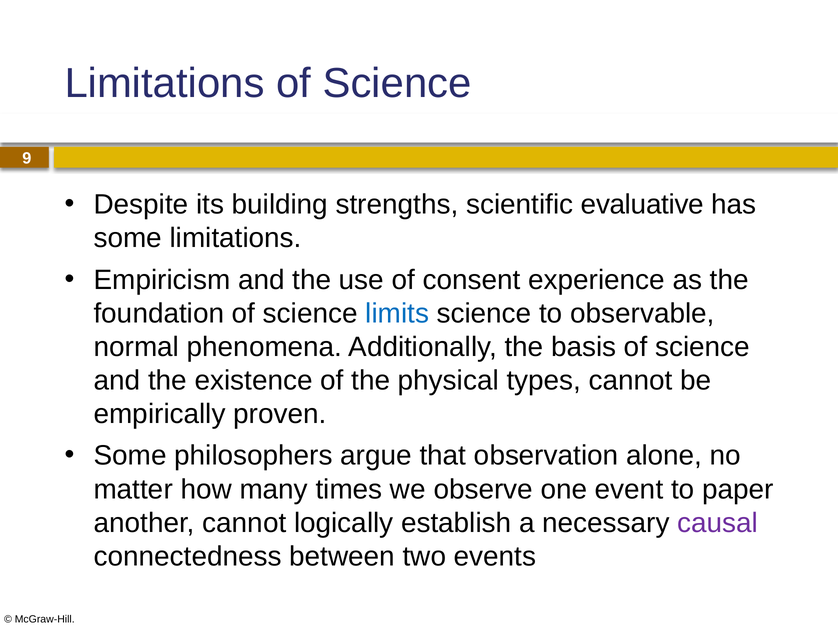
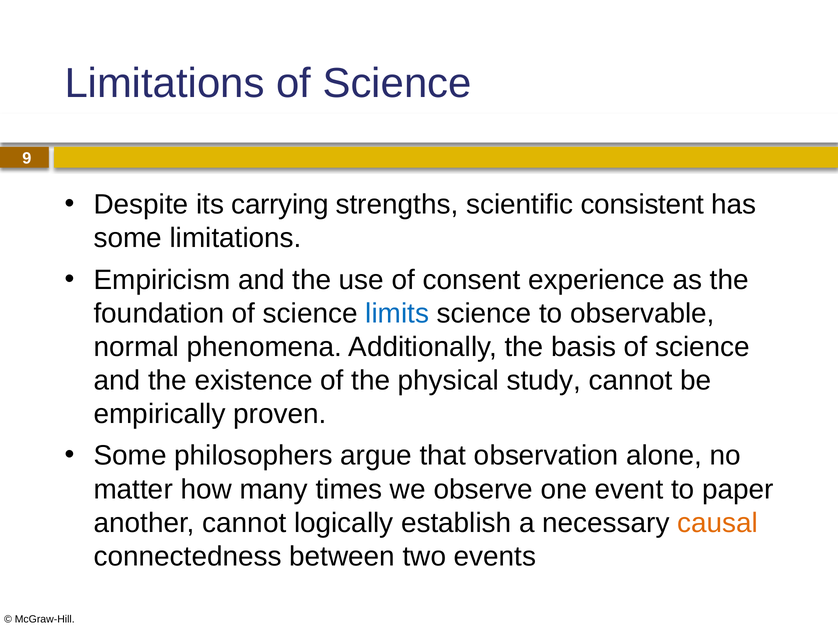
building: building -> carrying (280, 204)
evaluative: evaluative -> consistent (642, 204)
types: types -> study (544, 380)
causal colour: purple -> orange (718, 522)
